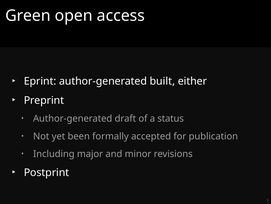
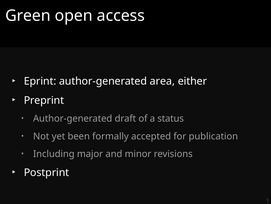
built: built -> area (162, 81)
